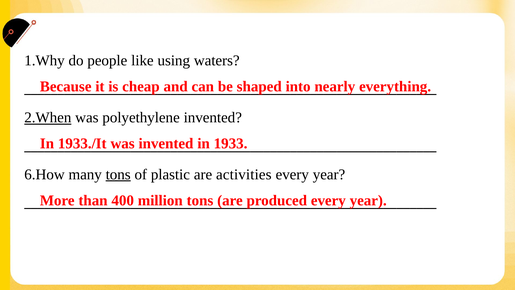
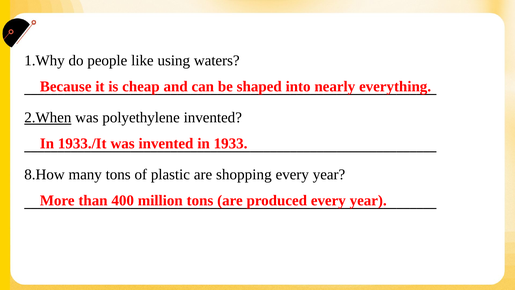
6.How: 6.How -> 8.How (45, 174)
tons underline: present -> none (118, 174)
activities: activities -> shopping (244, 174)
